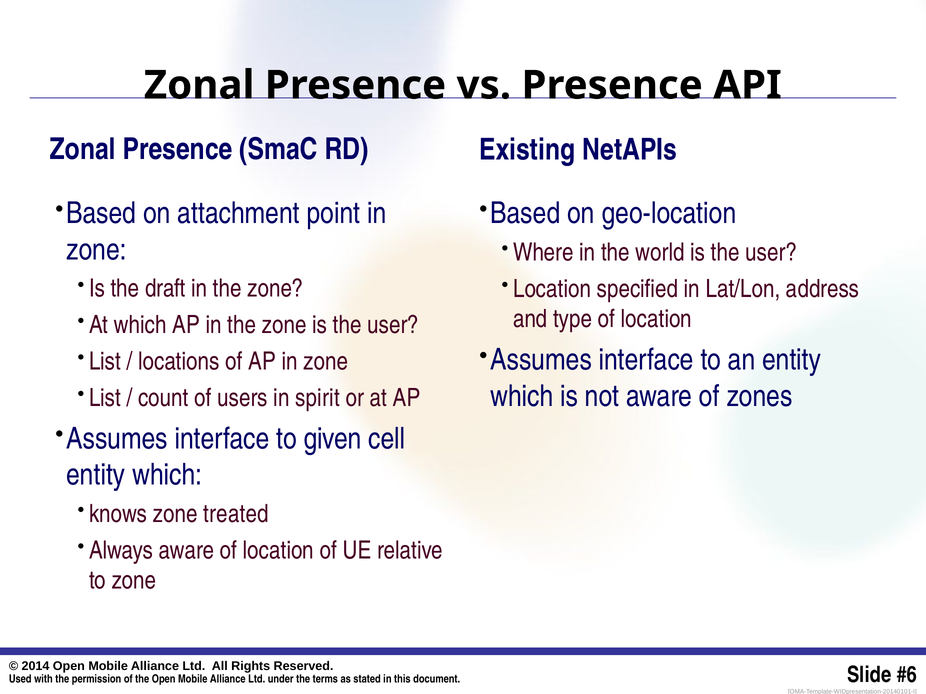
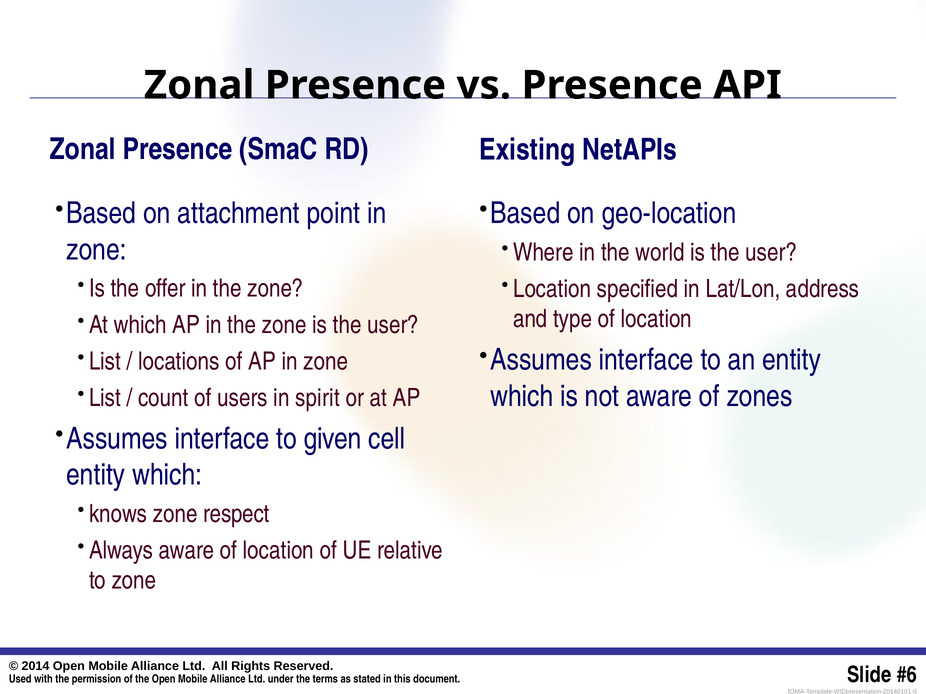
draft: draft -> offer (165, 289)
treated: treated -> respect (236, 514)
